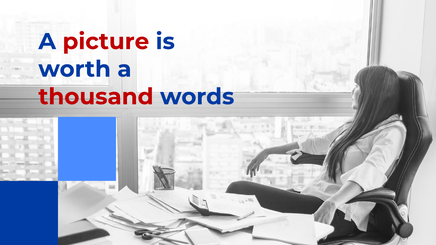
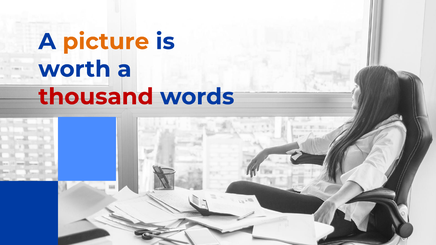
picture colour: red -> orange (106, 42)
